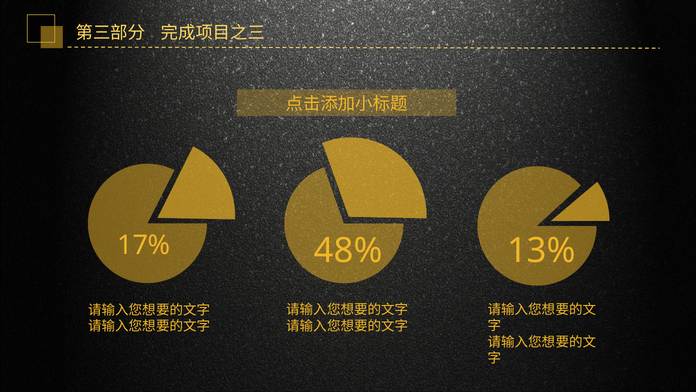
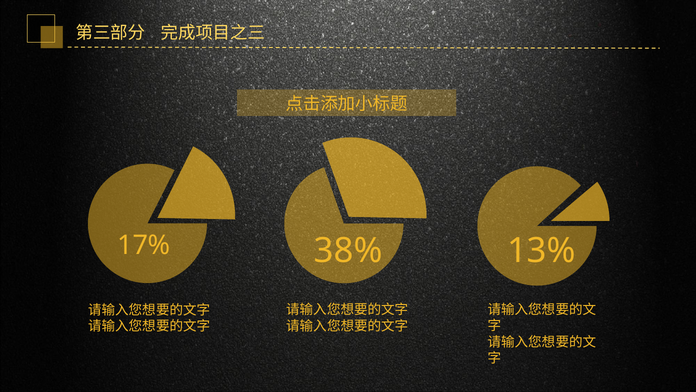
48%: 48% -> 38% (348, 250)
